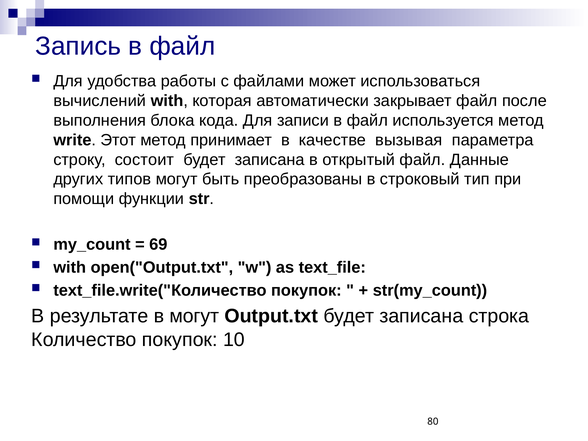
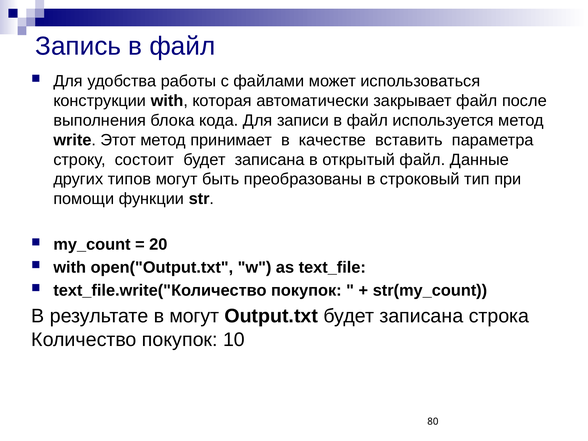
вычислений: вычислений -> конструкции (100, 101)
вызывая: вызывая -> вставить (409, 140)
69: 69 -> 20 (158, 245)
